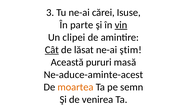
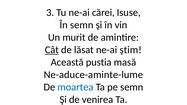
În parte: parte -> semn (82, 25)
vin underline: present -> none (121, 25)
clipei: clipei -> murit (74, 37)
pururi: pururi -> pustia (99, 62)
Ne-aduce-aminte-acest: Ne-aduce-aminte-acest -> Ne-aduce-aminte-lume (93, 75)
moartea colour: orange -> blue (75, 87)
